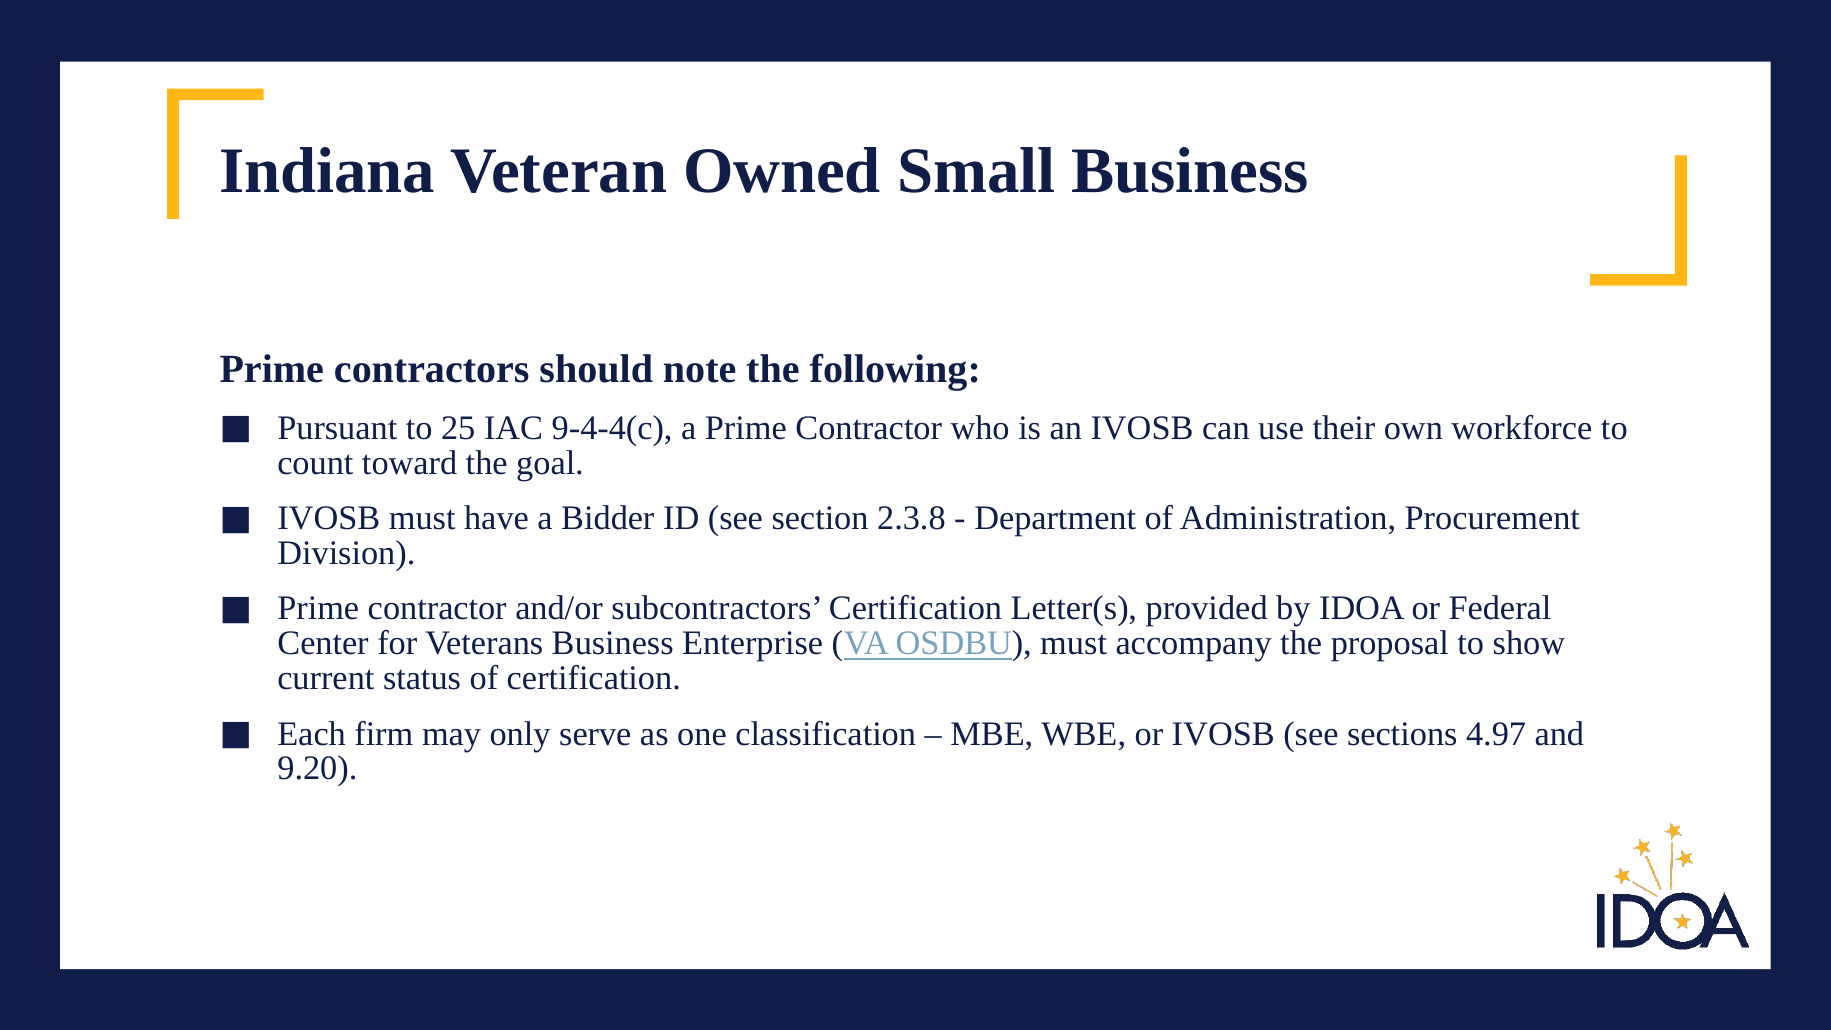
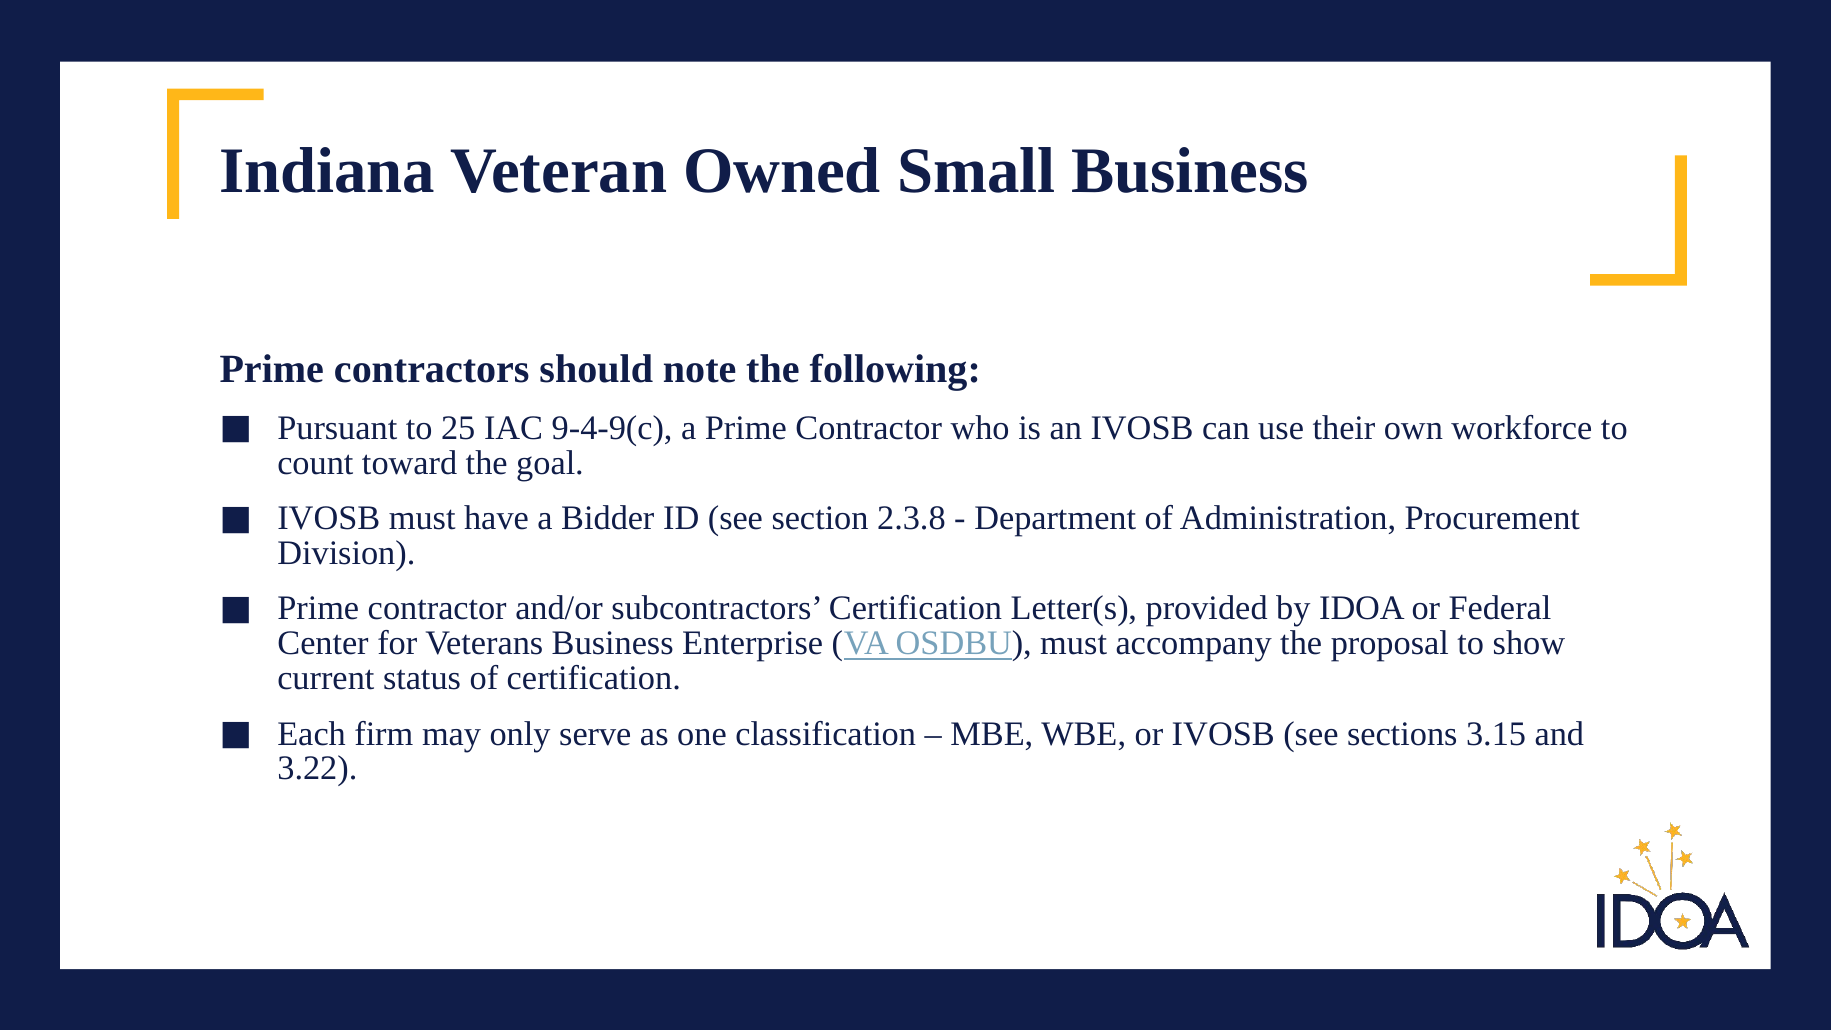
9-4-4(c: 9-4-4(c -> 9-4-9(c (612, 428)
4.97: 4.97 -> 3.15 (1496, 734)
9.20: 9.20 -> 3.22 (317, 769)
